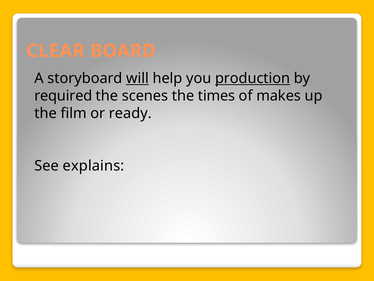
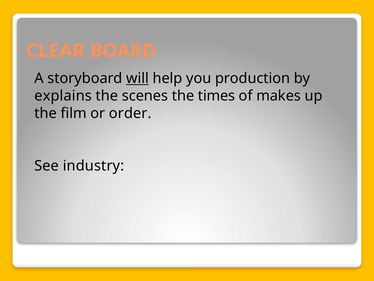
production underline: present -> none (253, 78)
required: required -> explains (63, 96)
ready: ready -> order (130, 113)
explains: explains -> industry (94, 166)
